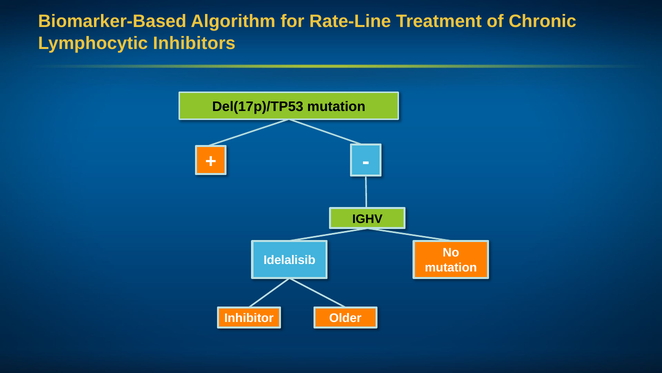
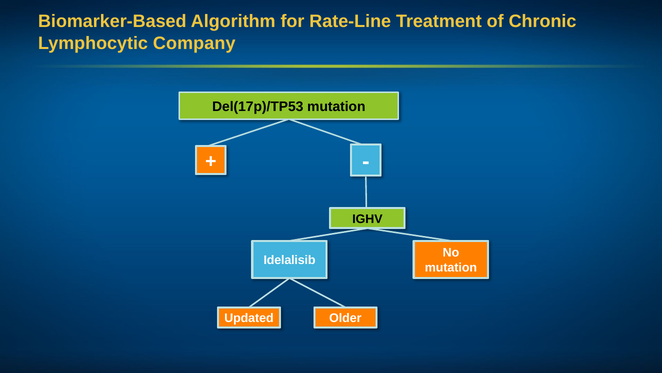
Inhibitors: Inhibitors -> Company (194, 43)
Inhibitor: Inhibitor -> Updated (249, 318)
